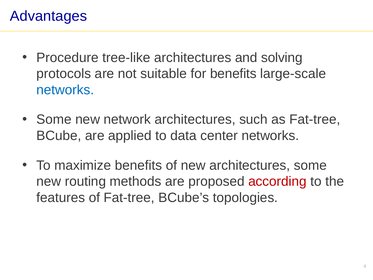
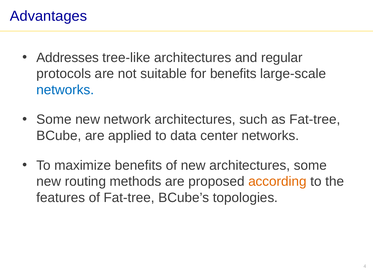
Procedure: Procedure -> Addresses (68, 58)
solving: solving -> regular (282, 58)
according colour: red -> orange (277, 181)
